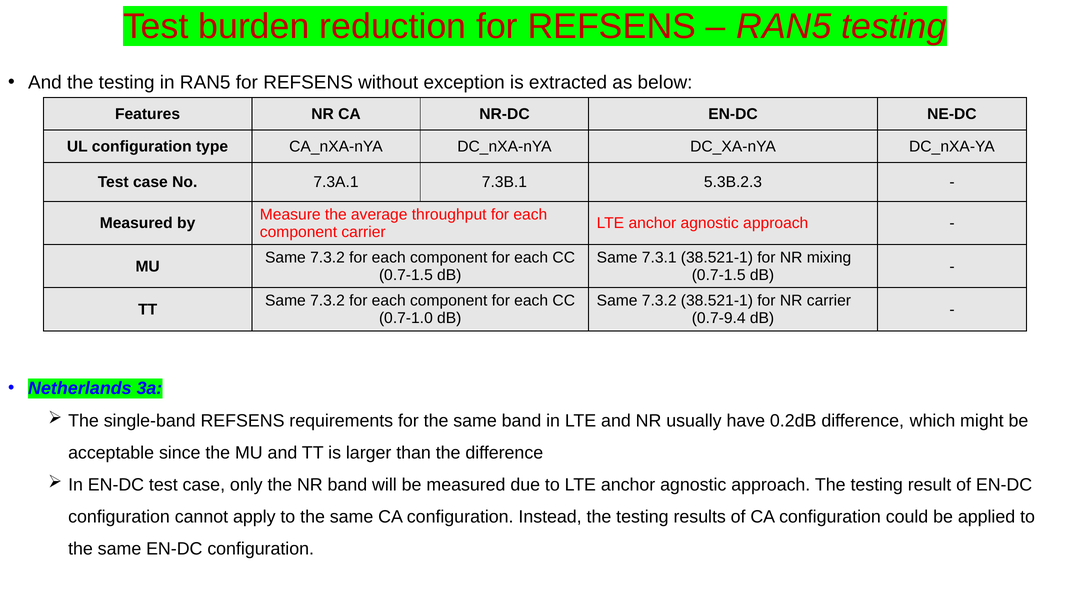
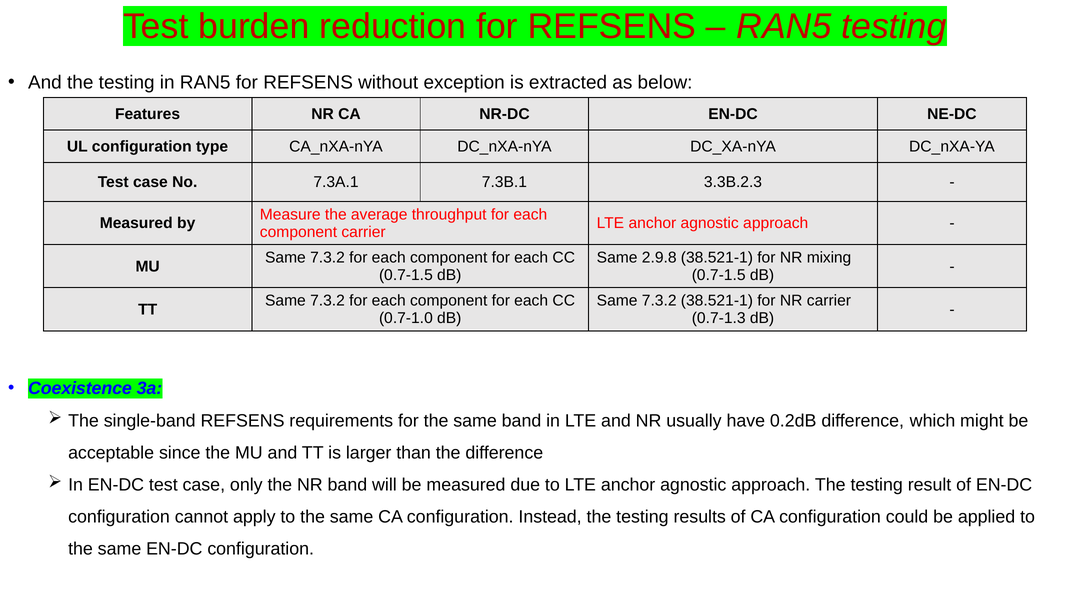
5.3B.2.3: 5.3B.2.3 -> 3.3B.2.3 (733, 182)
7.3.1: 7.3.1 -> 2.9.8 (659, 258)
0.7-9.4: 0.7-9.4 -> 0.7-1.3 (719, 318)
Netherlands: Netherlands -> Coexistence (80, 389)
